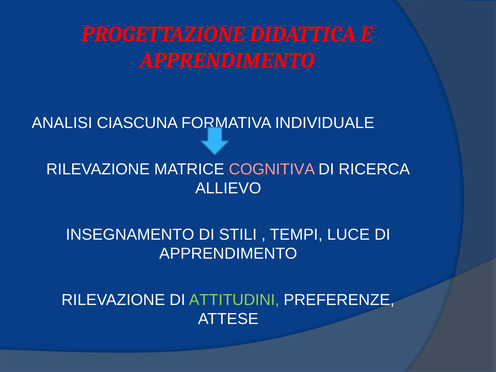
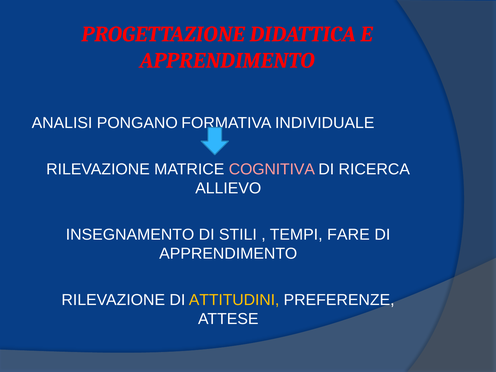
CIASCUNA: CIASCUNA -> PONGANO (137, 123)
LUCE: LUCE -> FARE (348, 235)
ATTITUDINI colour: light green -> yellow (234, 300)
